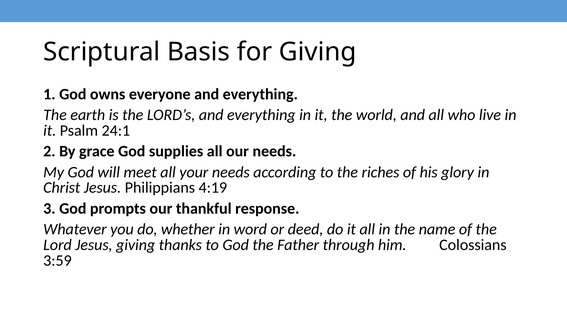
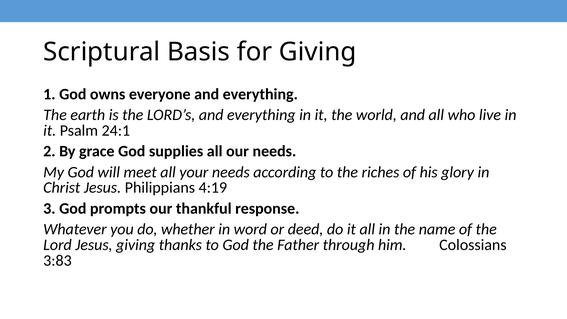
3:59: 3:59 -> 3:83 (57, 260)
